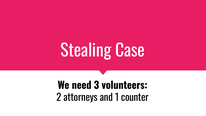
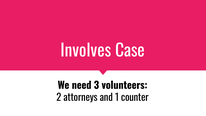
Stealing: Stealing -> Involves (86, 51)
